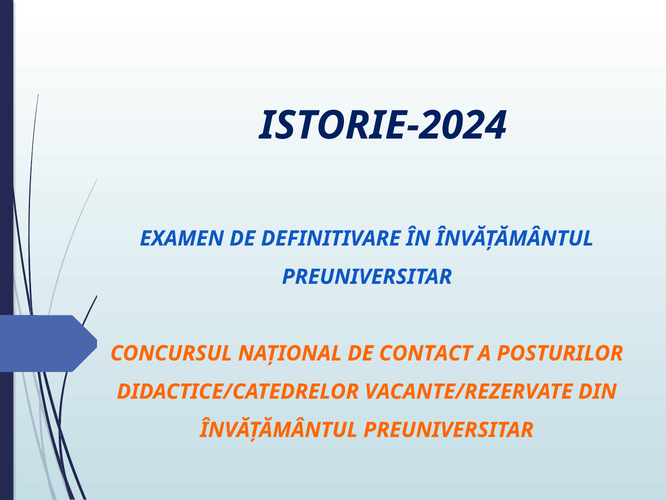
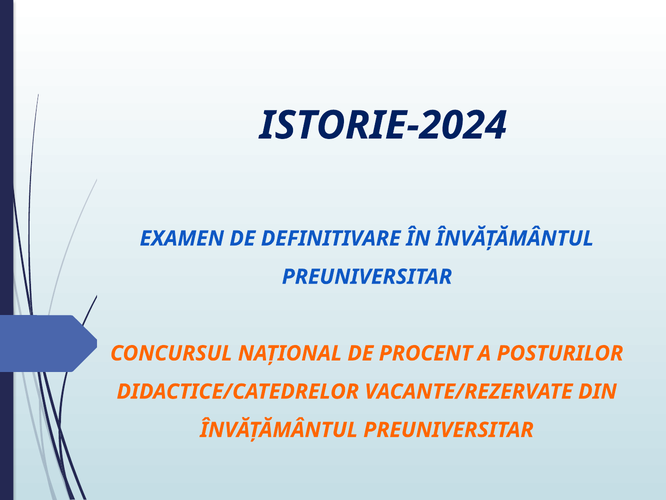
CONTACT: CONTACT -> PROCENT (426, 353)
